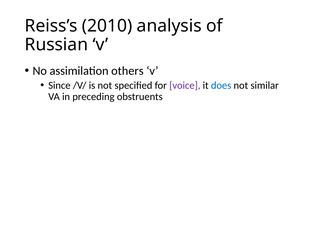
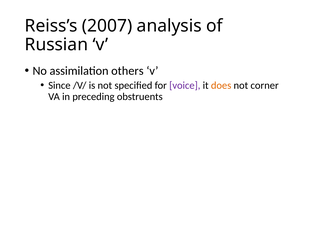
2010: 2010 -> 2007 (107, 26)
does colour: blue -> orange (221, 85)
similar: similar -> corner (265, 85)
